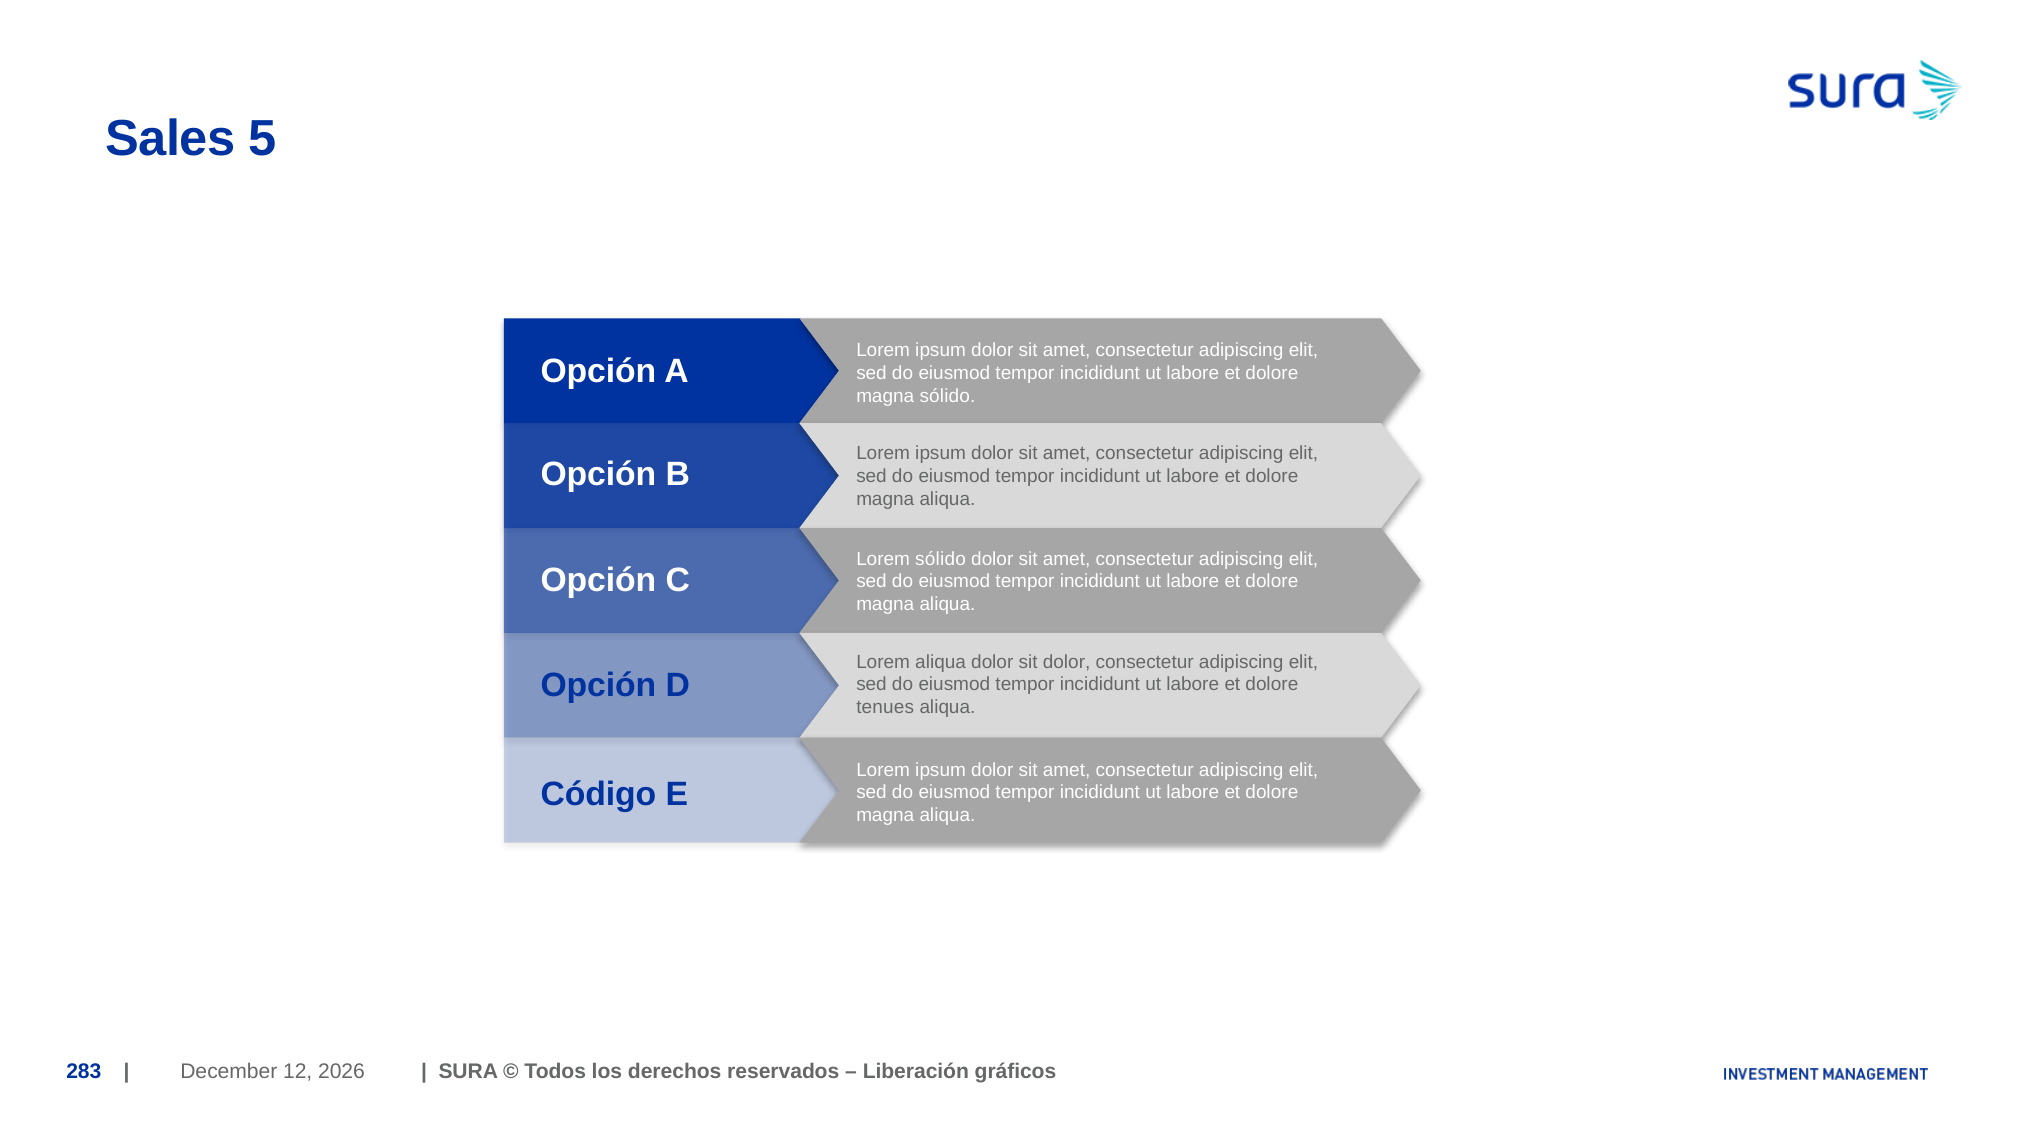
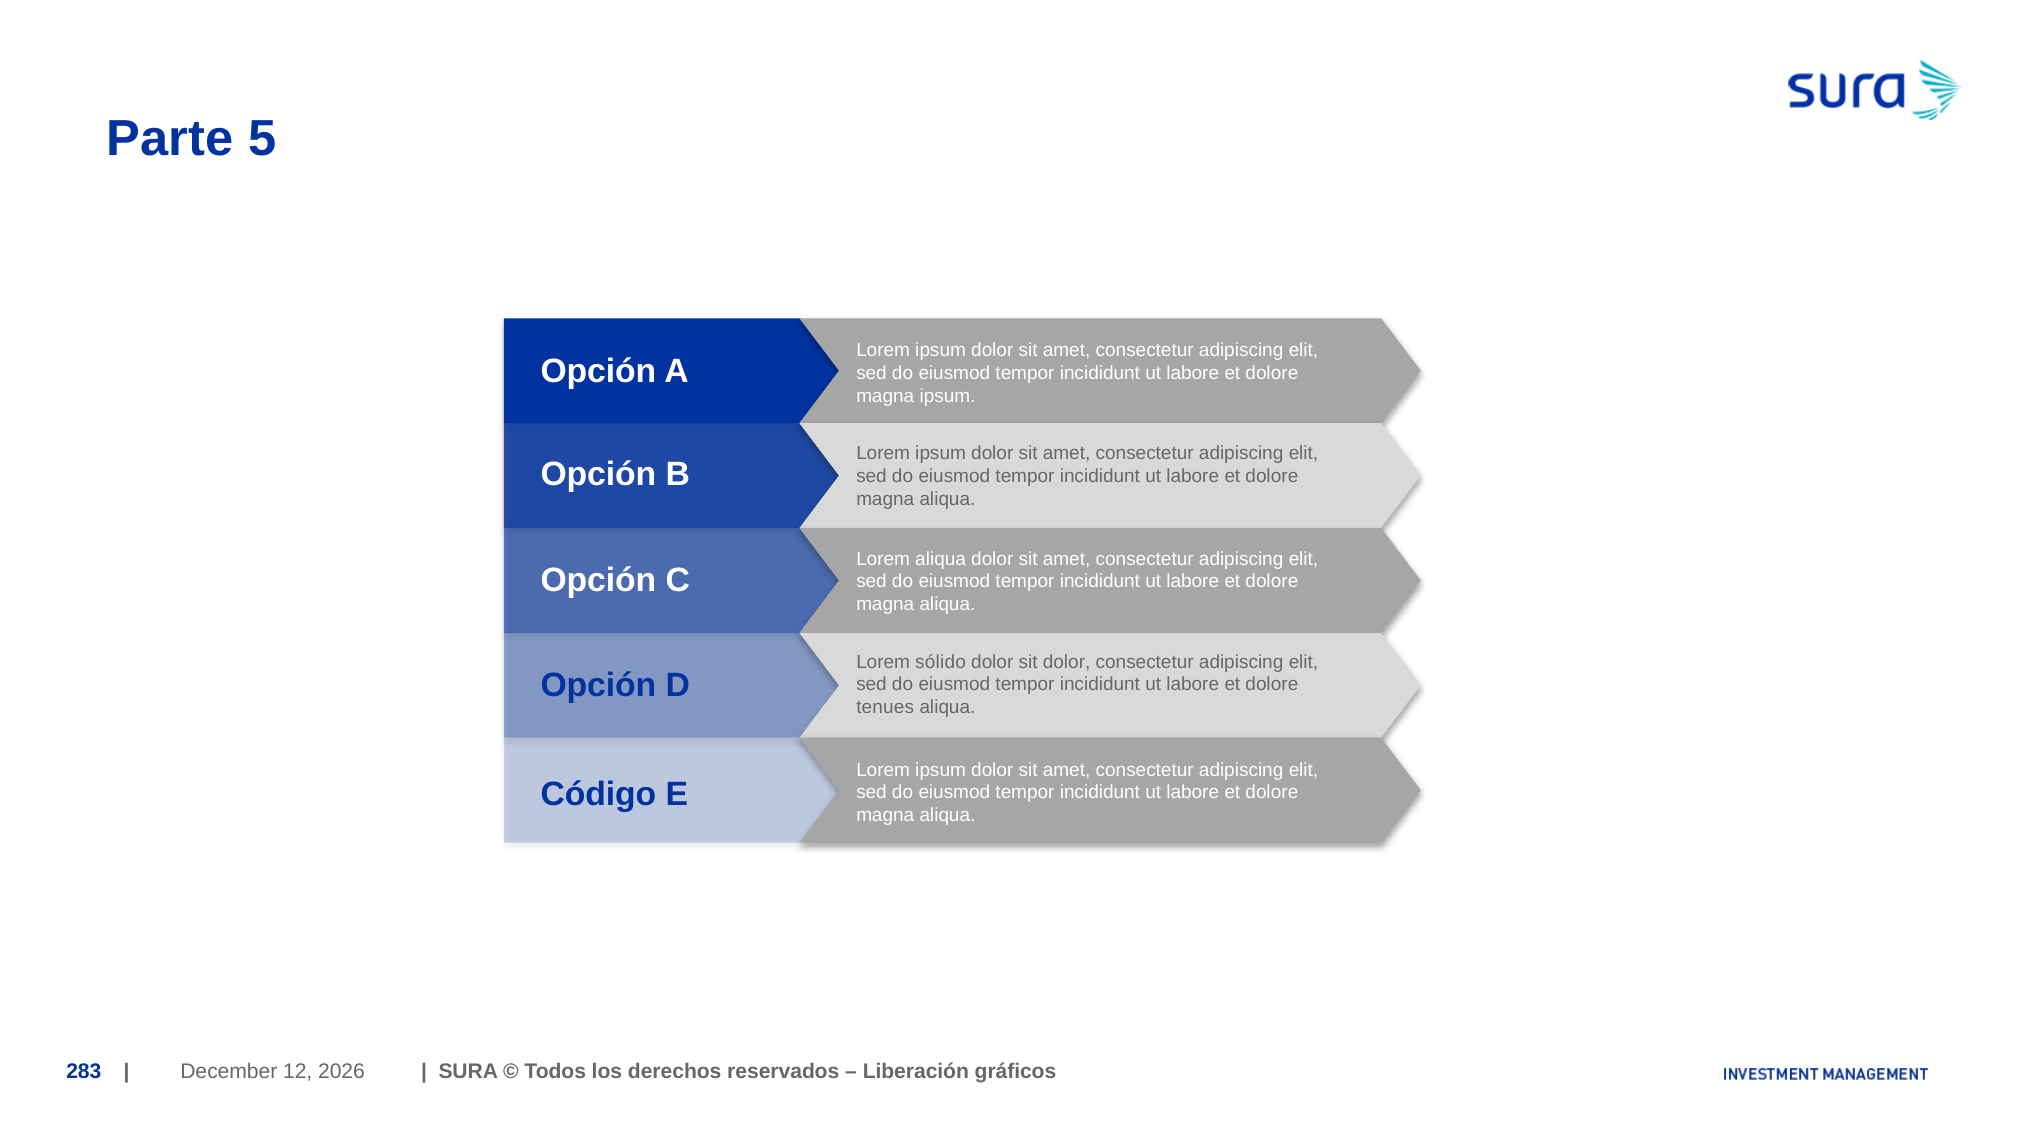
Sales: Sales -> Parte (170, 139)
magna sólido: sólido -> ipsum (948, 396)
Lorem sólido: sólido -> aliqua (941, 559)
Lorem aliqua: aliqua -> sólido (941, 662)
